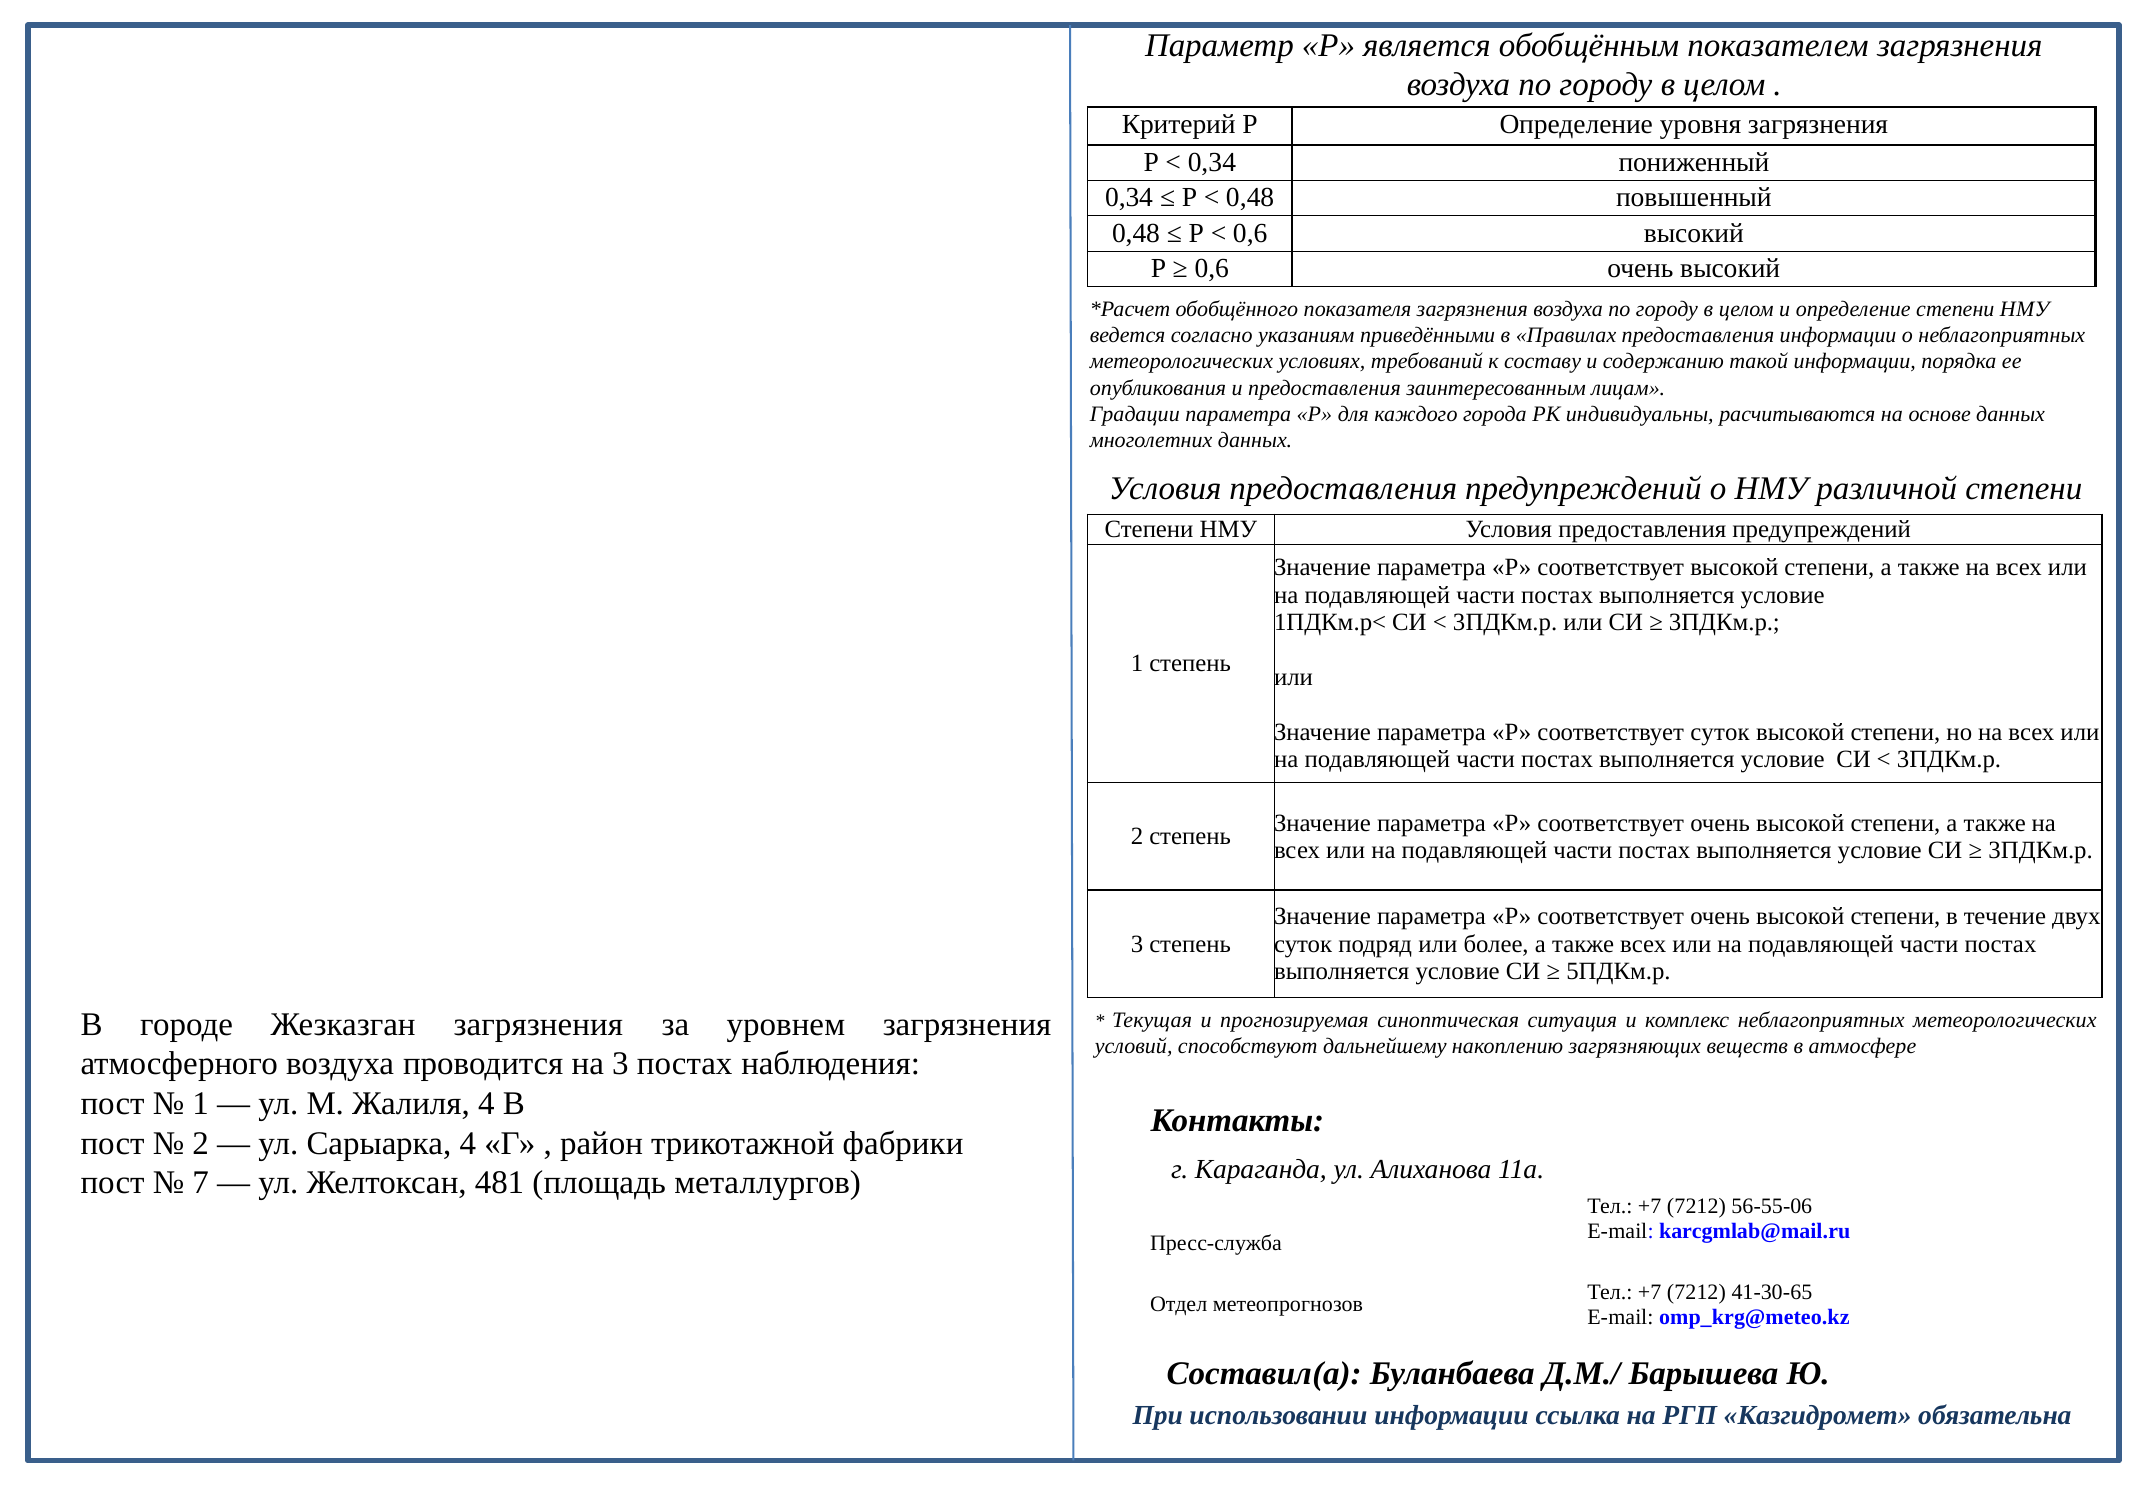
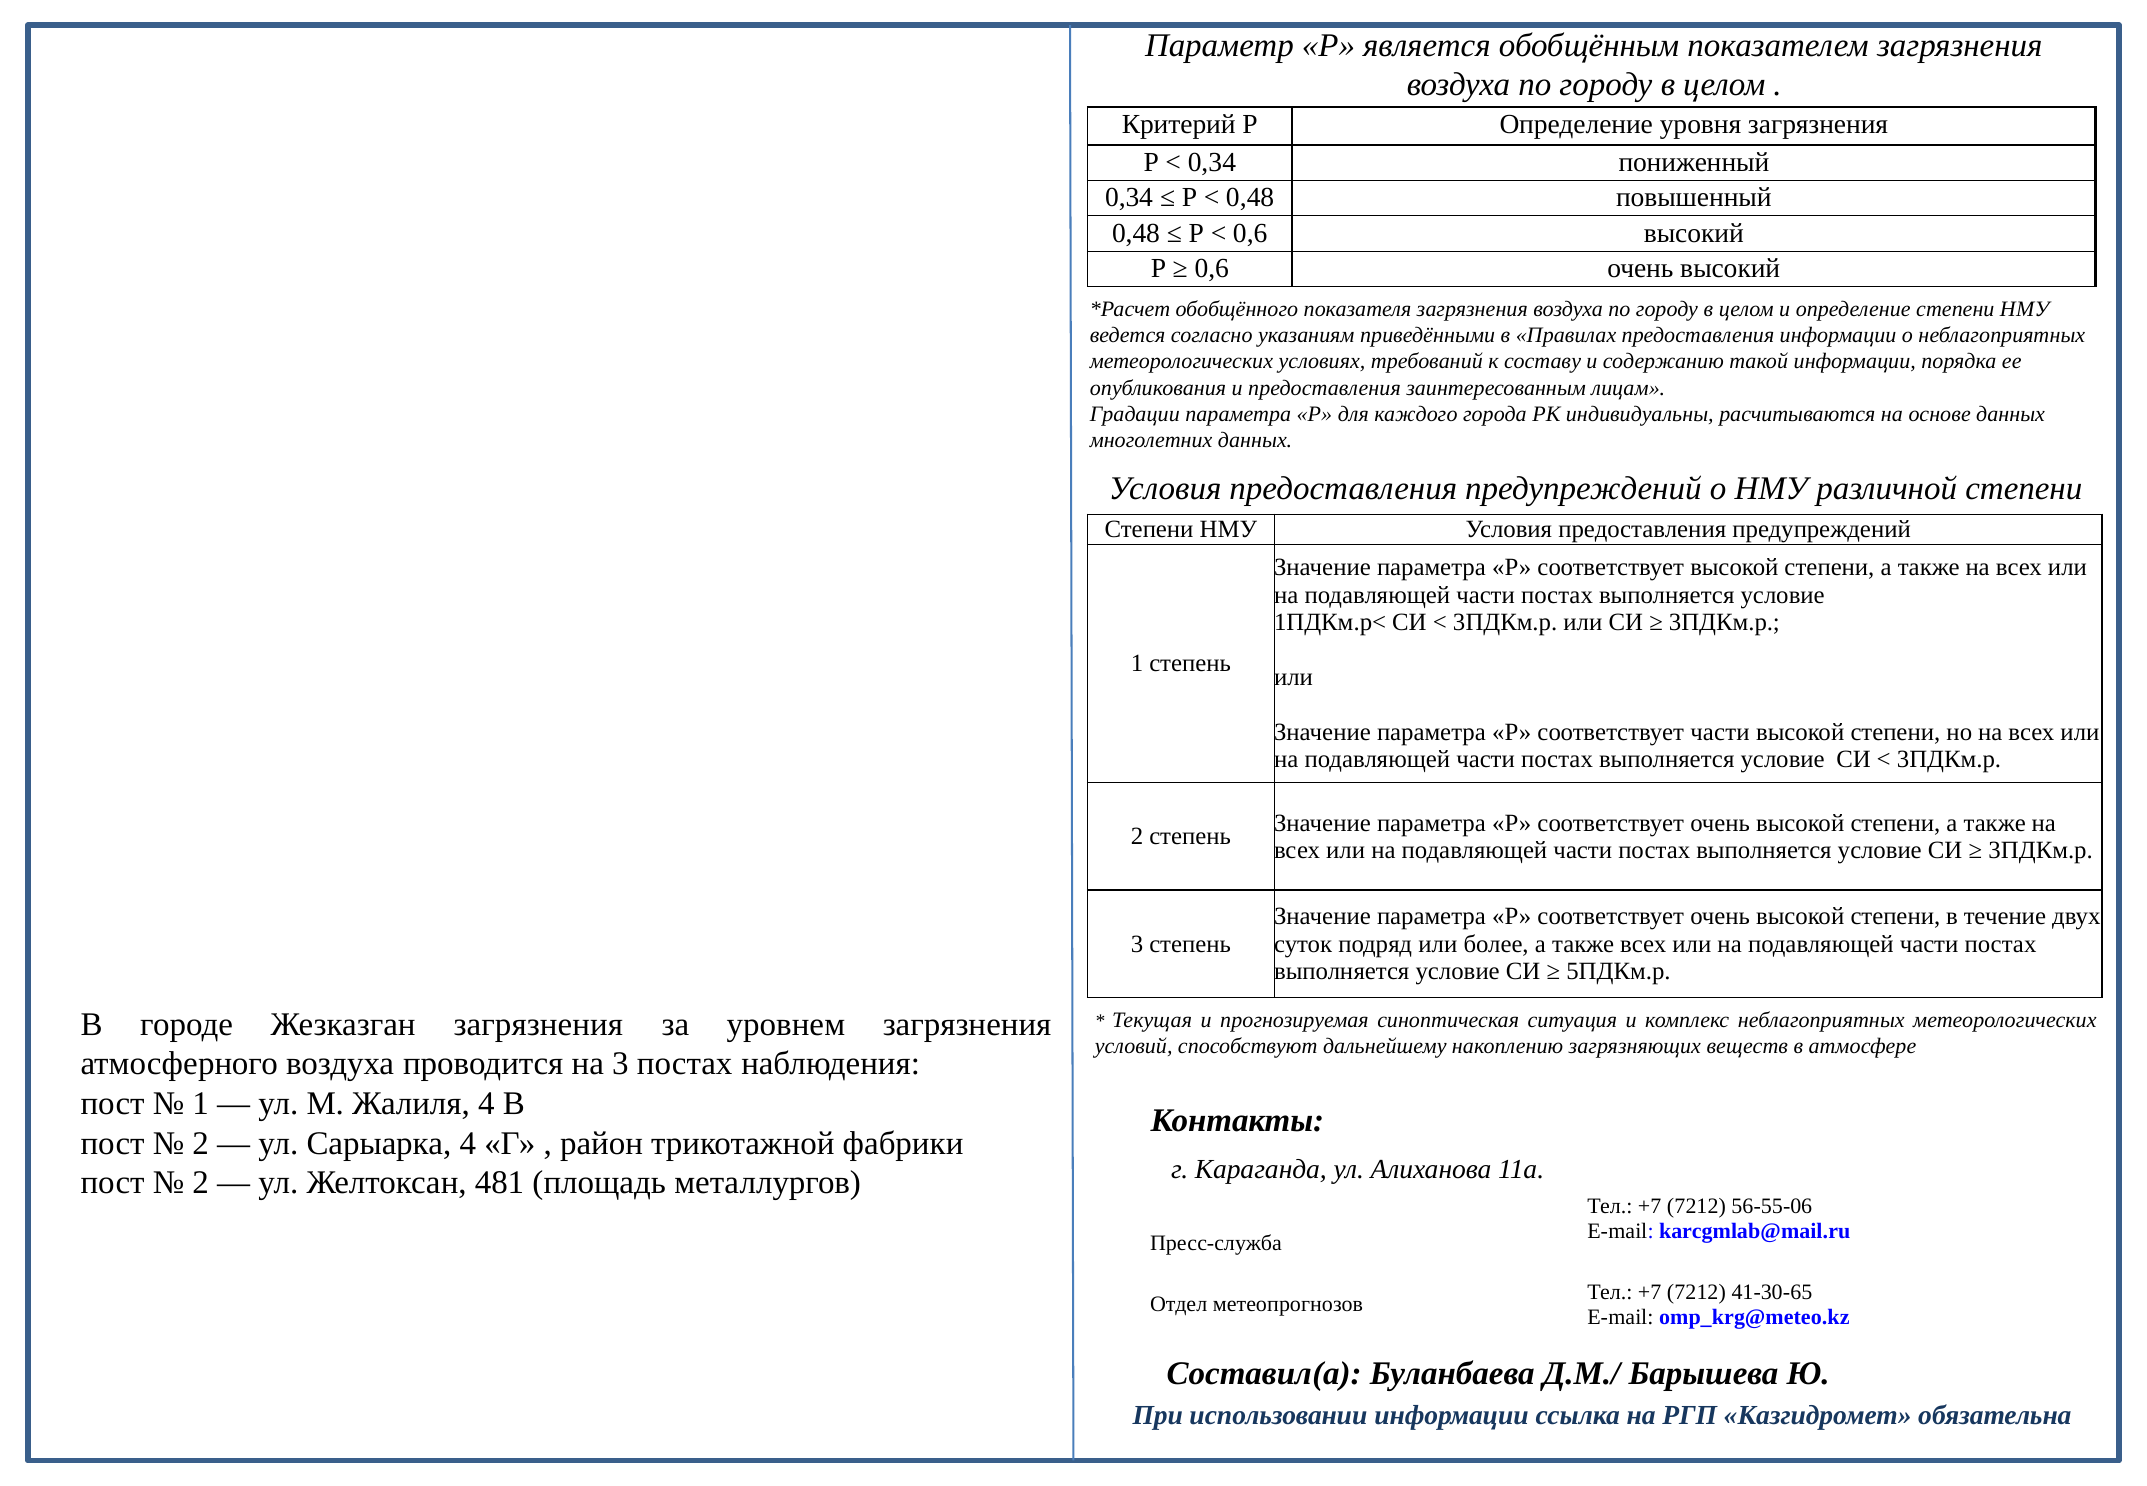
соответствует суток: суток -> части (1720, 732)
7: 7 -> 2 (201, 1183)
